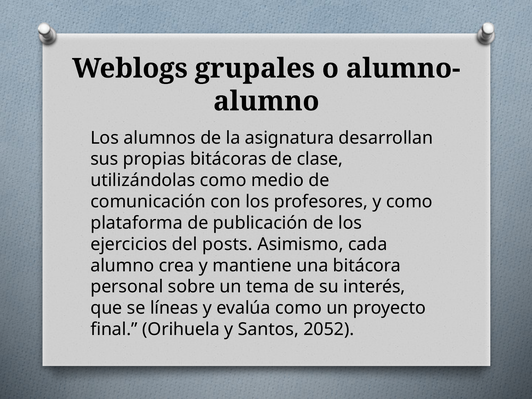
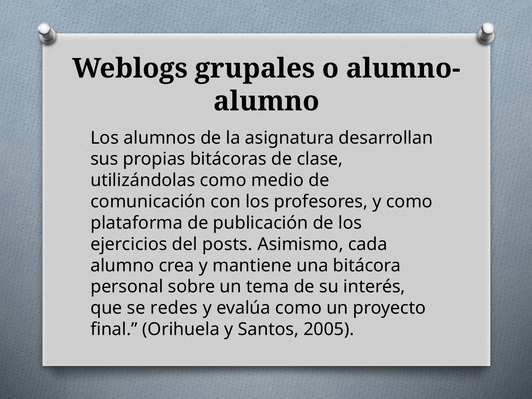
líneas: líneas -> redes (174, 308)
2052: 2052 -> 2005 (329, 329)
